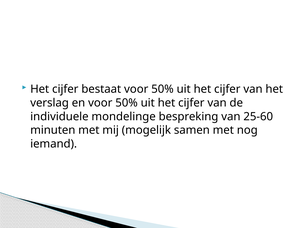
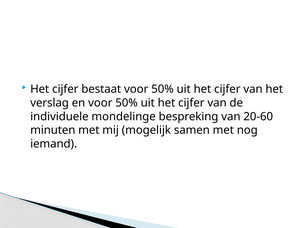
25-60: 25-60 -> 20-60 (258, 116)
